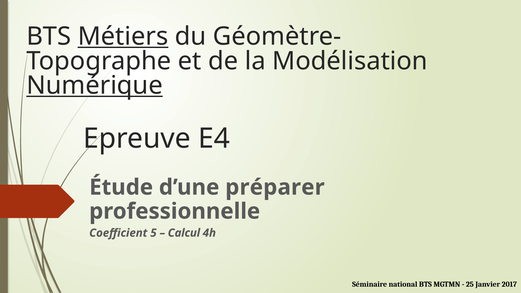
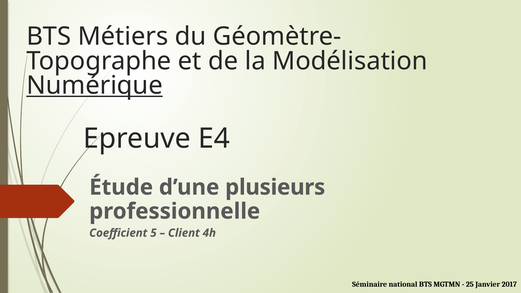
Métiers underline: present -> none (123, 36)
préparer: préparer -> plusieurs (275, 187)
Calcul: Calcul -> Client (184, 233)
